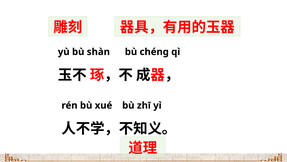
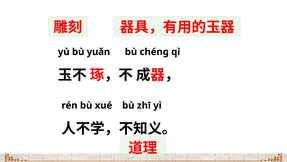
shàn: shàn -> yuǎn (98, 52)
